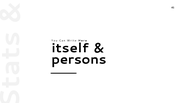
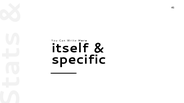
persons: persons -> specific (79, 60)
